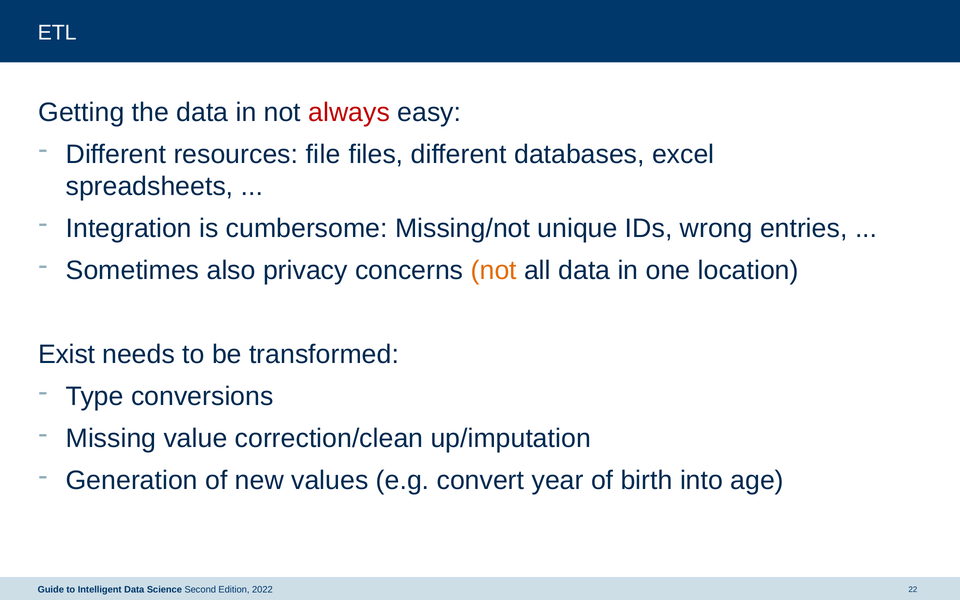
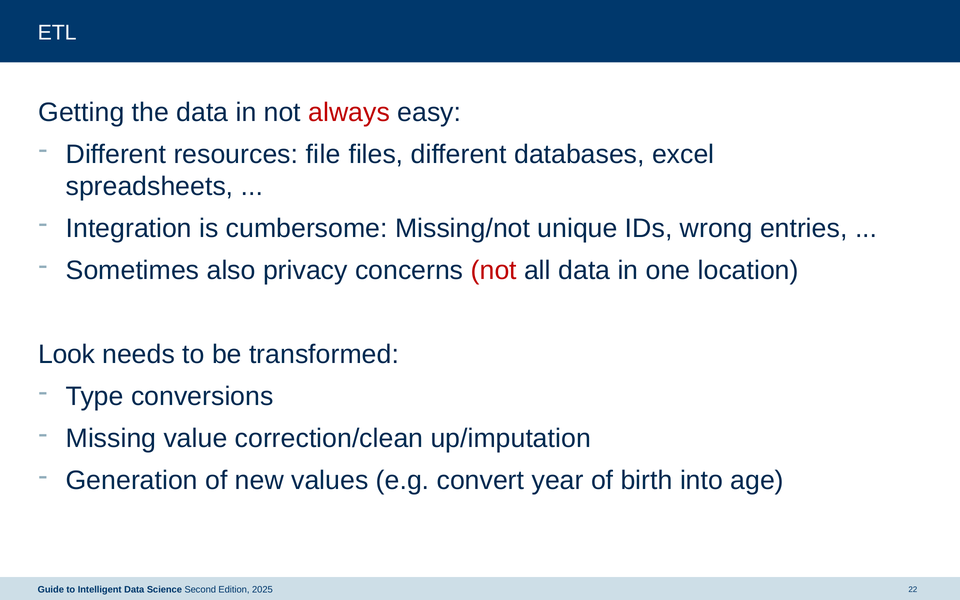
not colour: orange -> red (494, 270)
Exist: Exist -> Look (67, 355)
2022: 2022 -> 2025 (262, 590)
